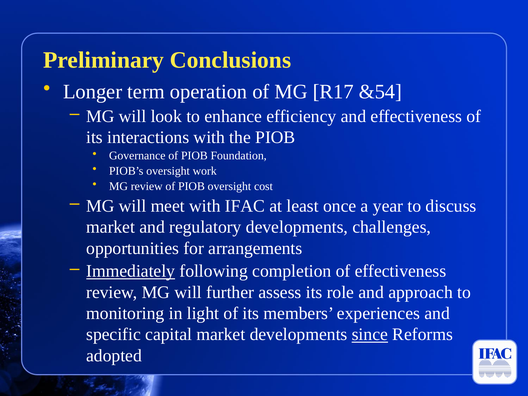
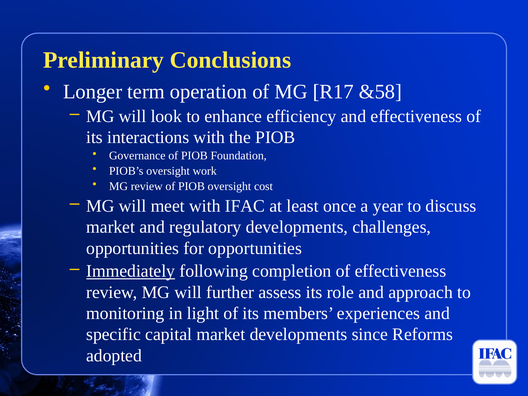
&54: &54 -> &58 (380, 92)
for arrangements: arrangements -> opportunities (255, 248)
since underline: present -> none (370, 335)
